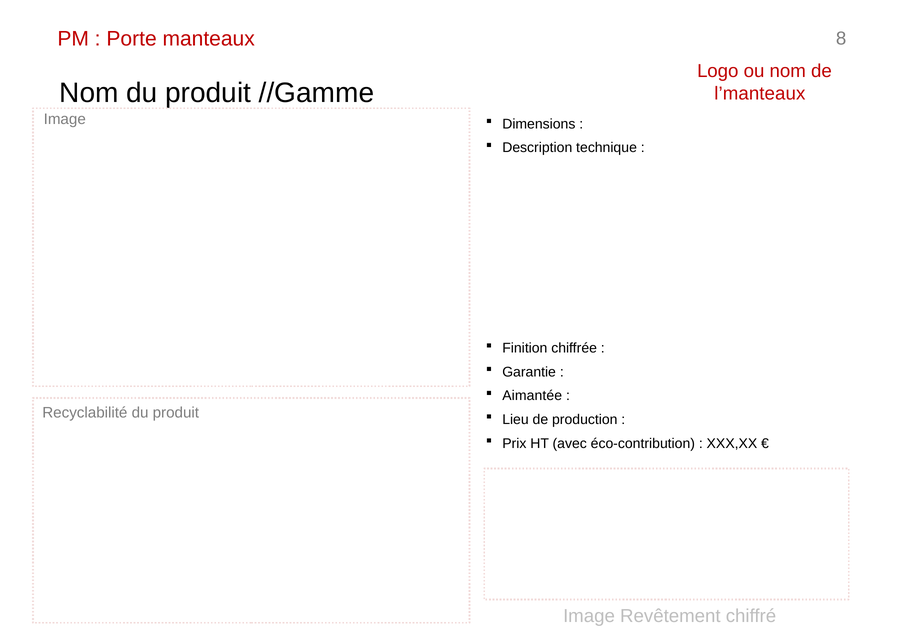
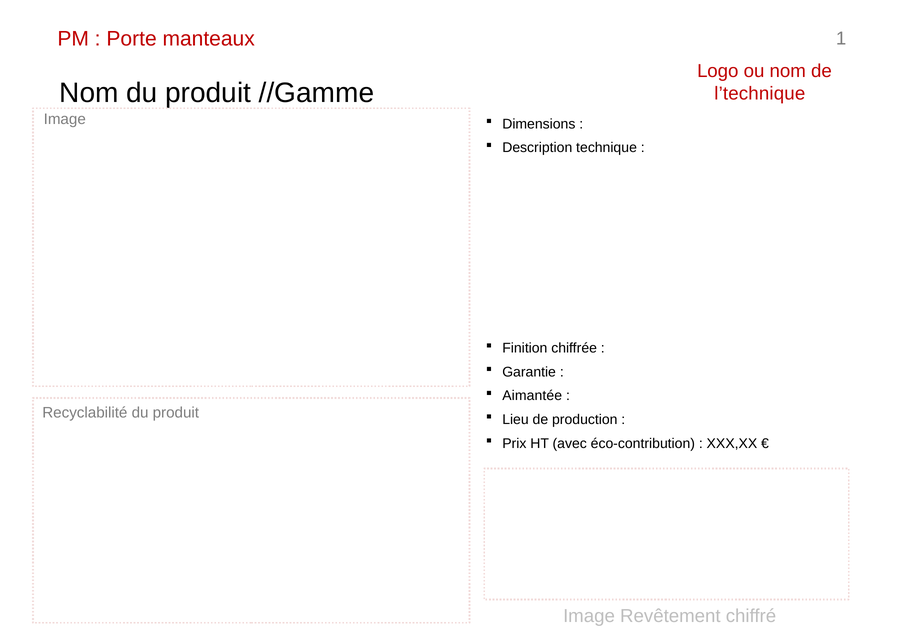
8: 8 -> 1 (841, 38)
l’manteaux: l’manteaux -> l’technique (760, 93)
